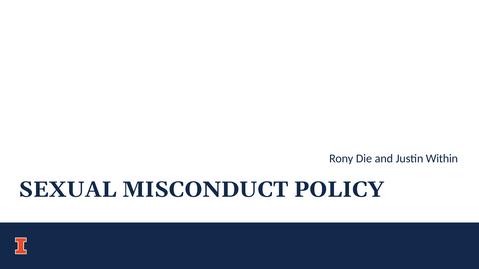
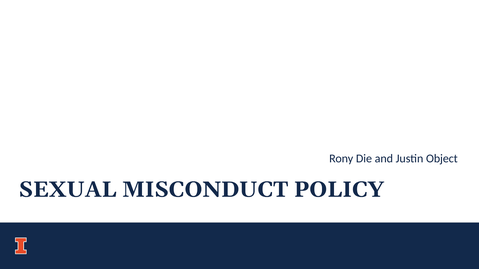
Within: Within -> Object (442, 159)
